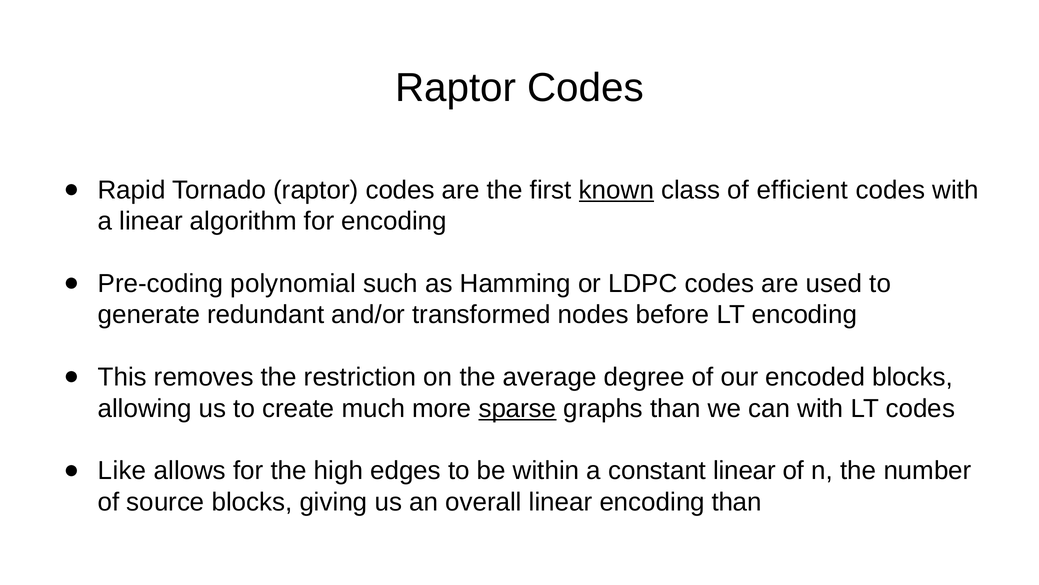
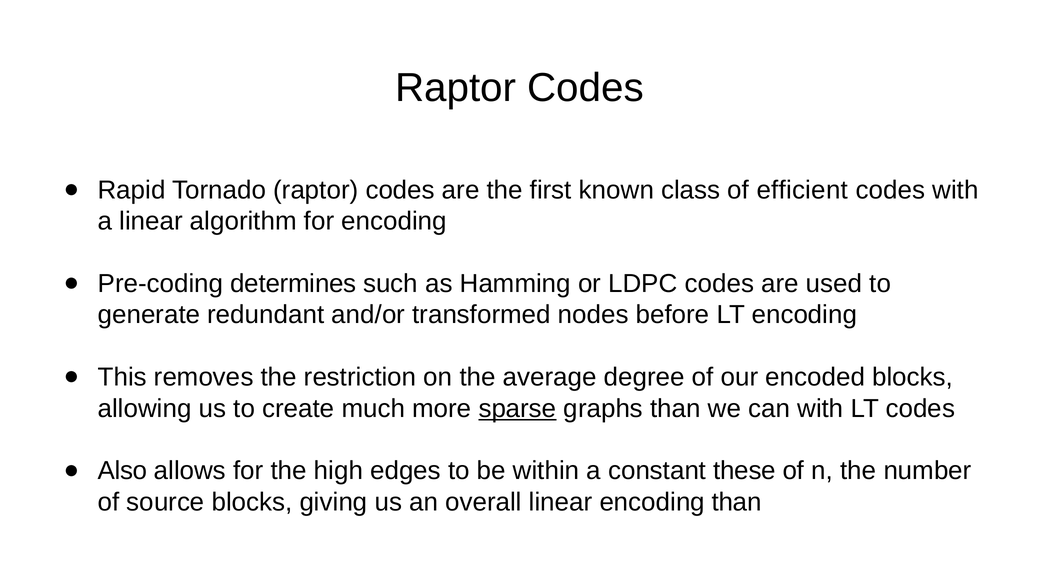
known underline: present -> none (616, 190)
polynomial: polynomial -> determines (293, 283)
Like: Like -> Also (122, 470)
constant linear: linear -> these (745, 470)
